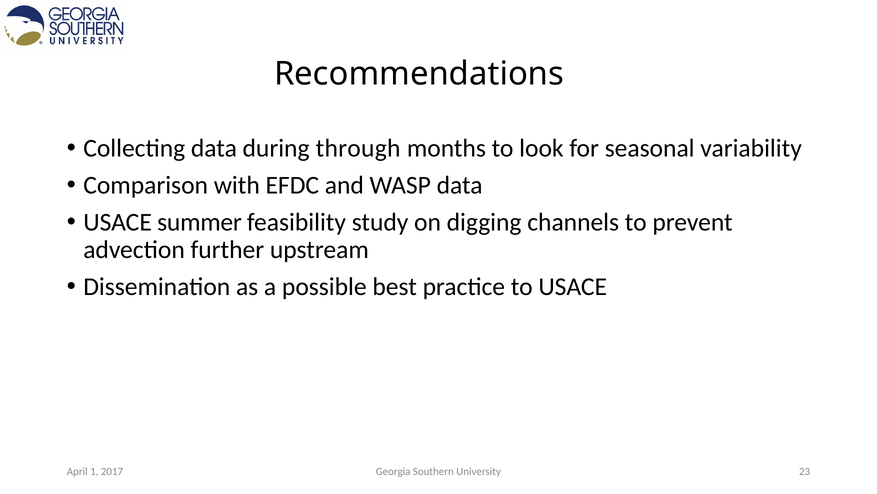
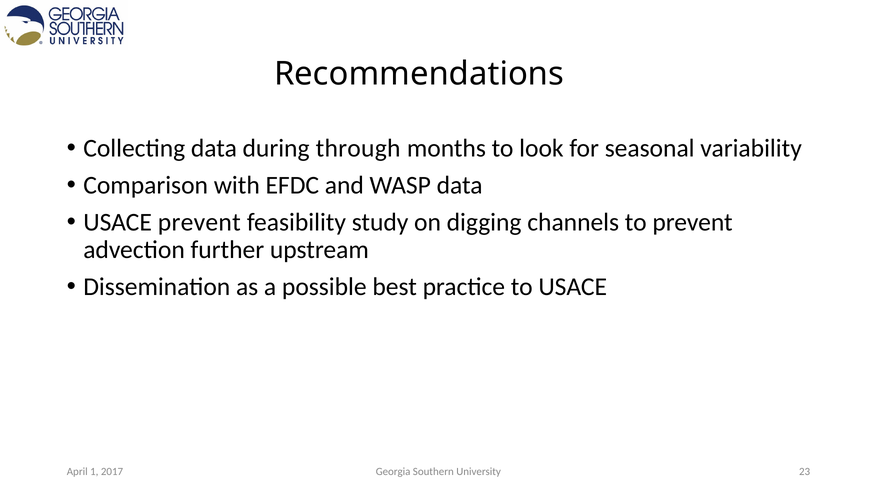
USACE summer: summer -> prevent (199, 222)
